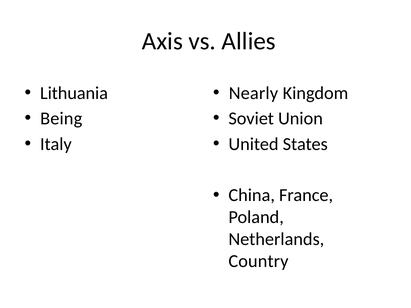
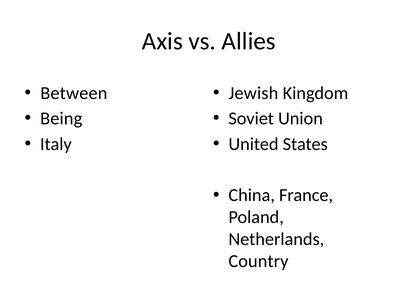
Lithuania: Lithuania -> Between (74, 93)
Nearly: Nearly -> Jewish (253, 93)
